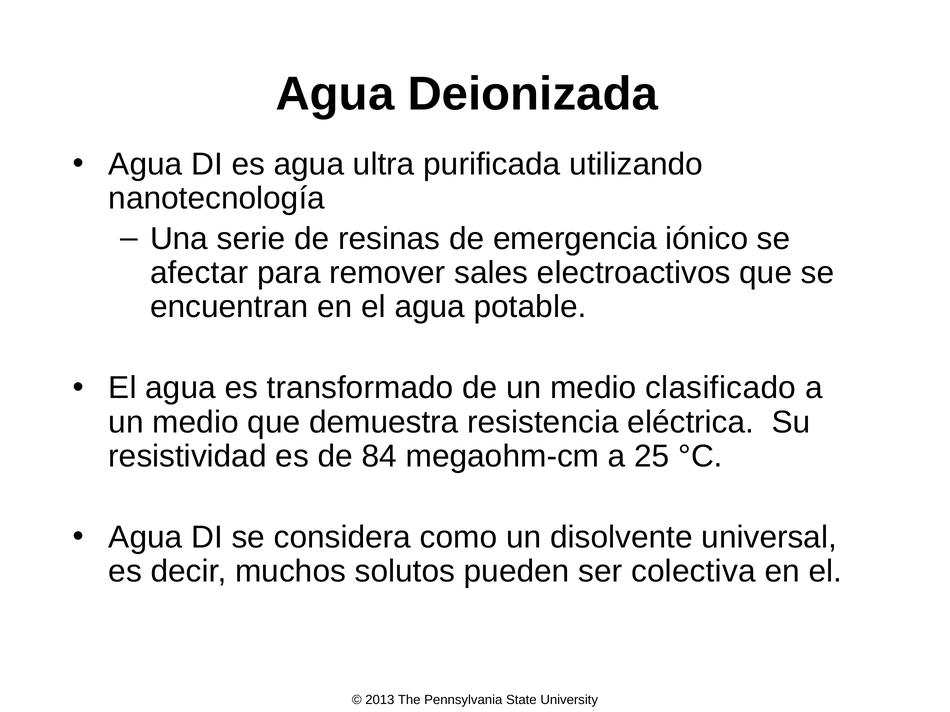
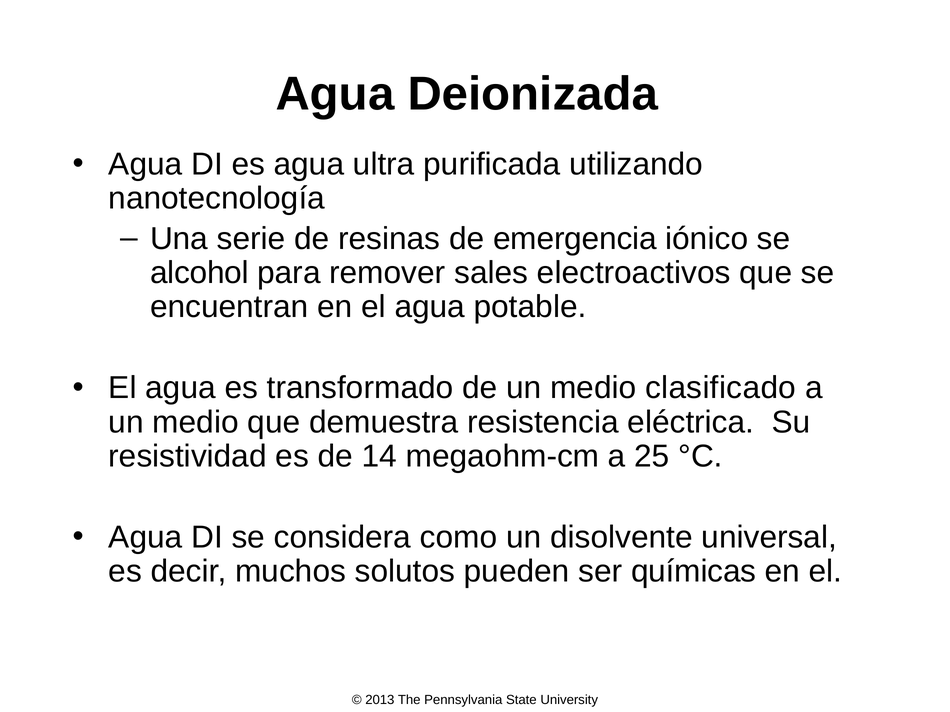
afectar: afectar -> alcohol (199, 273)
84: 84 -> 14 (379, 457)
colectiva: colectiva -> químicas (694, 572)
